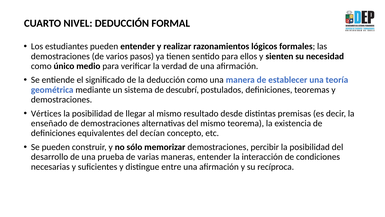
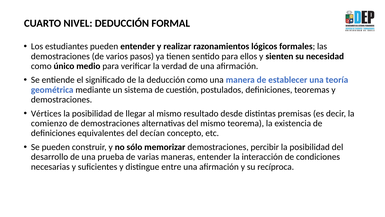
descubrí: descubrí -> cuestión (182, 90)
enseñado: enseñado -> comienzo (49, 123)
